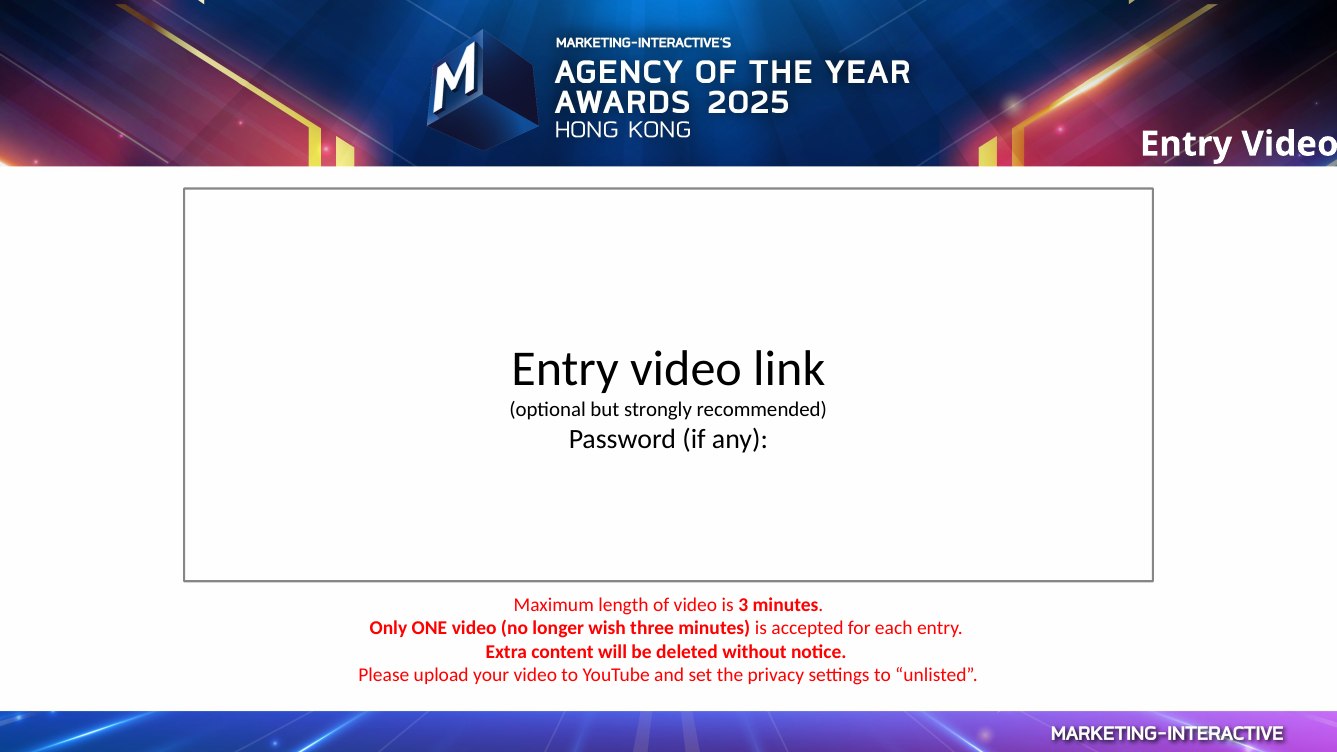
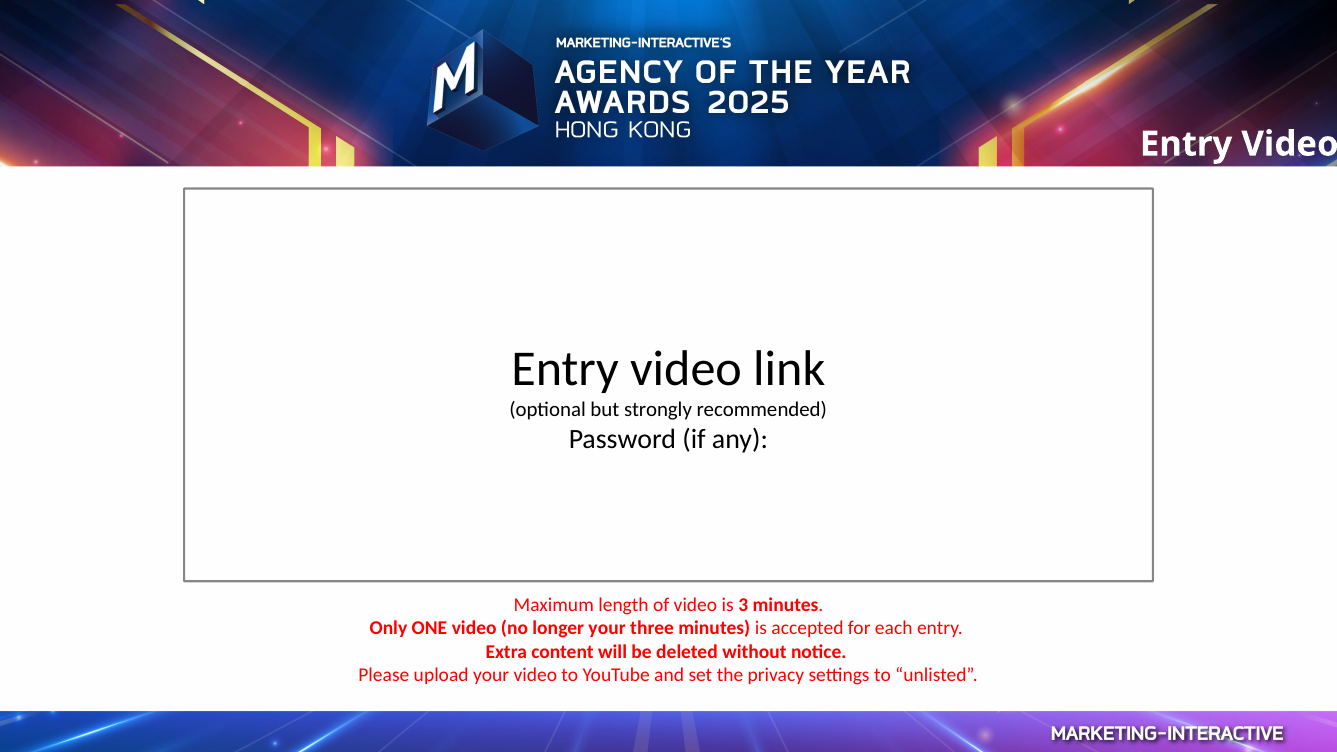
longer wish: wish -> your (607, 629)
